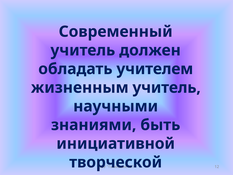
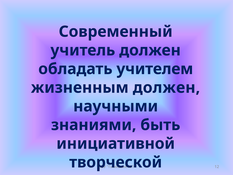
жизненным учитель: учитель -> должен (166, 88)
